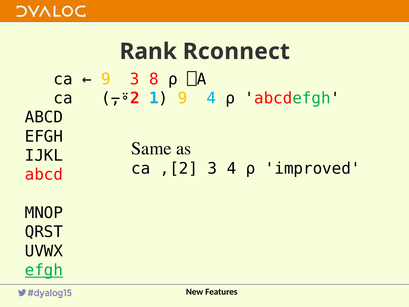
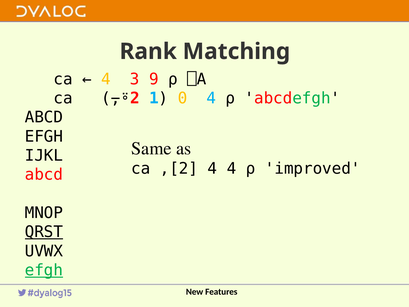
Rconnect: Rconnect -> Matching (236, 51)
9: 9 -> 4 (106, 79)
8: 8 -> 9 (154, 79)
1 9: 9 -> 0 (183, 98)
,[2 3: 3 -> 4 (212, 169)
QRST underline: none -> present (44, 232)
